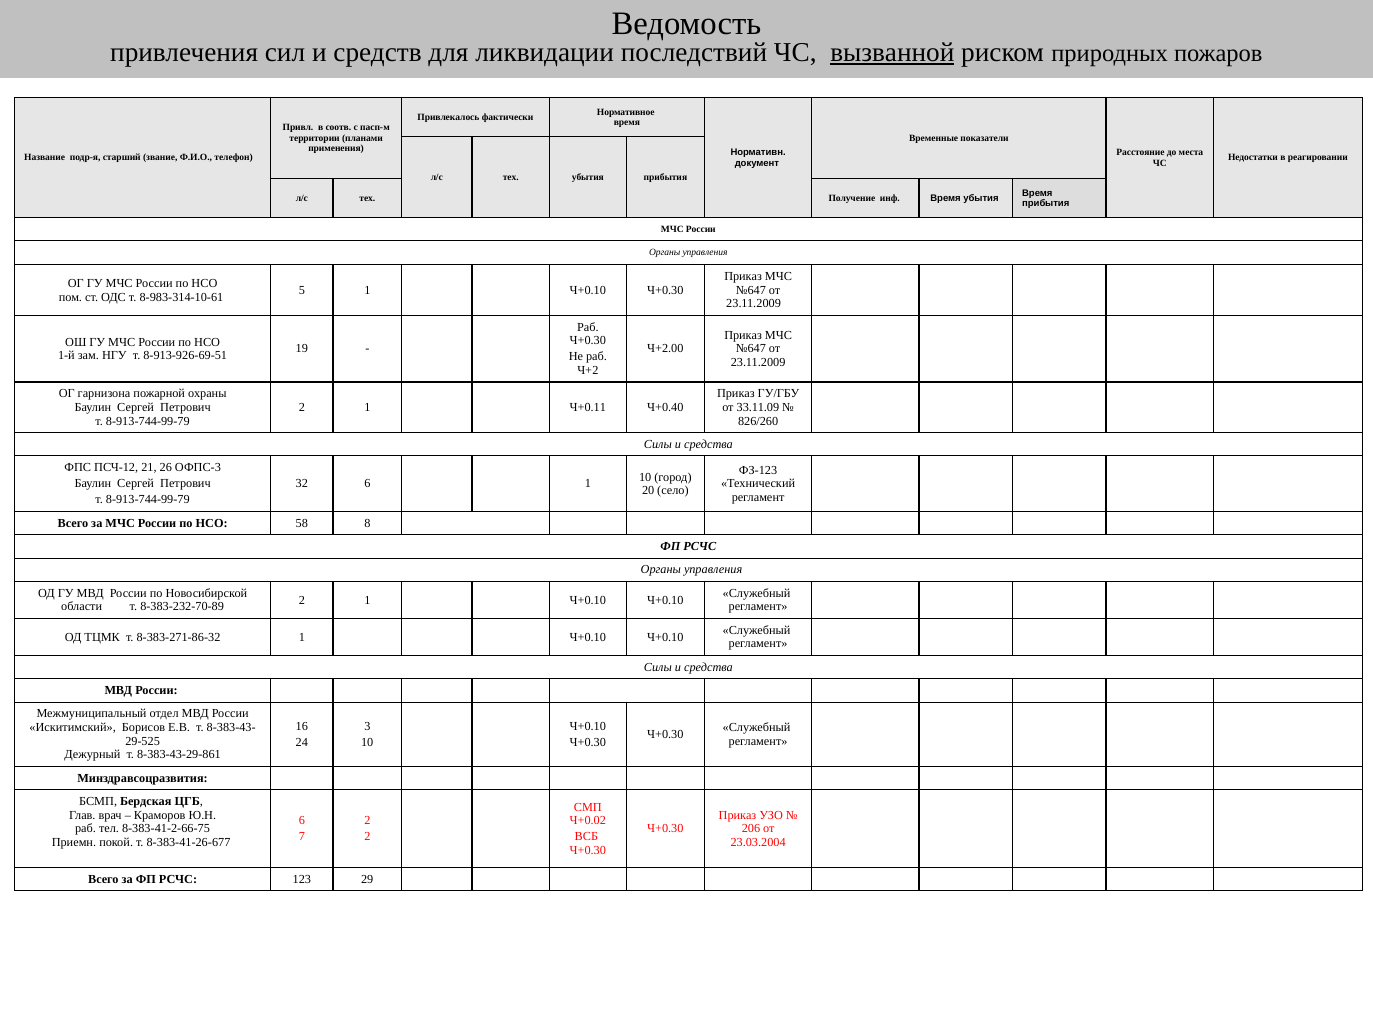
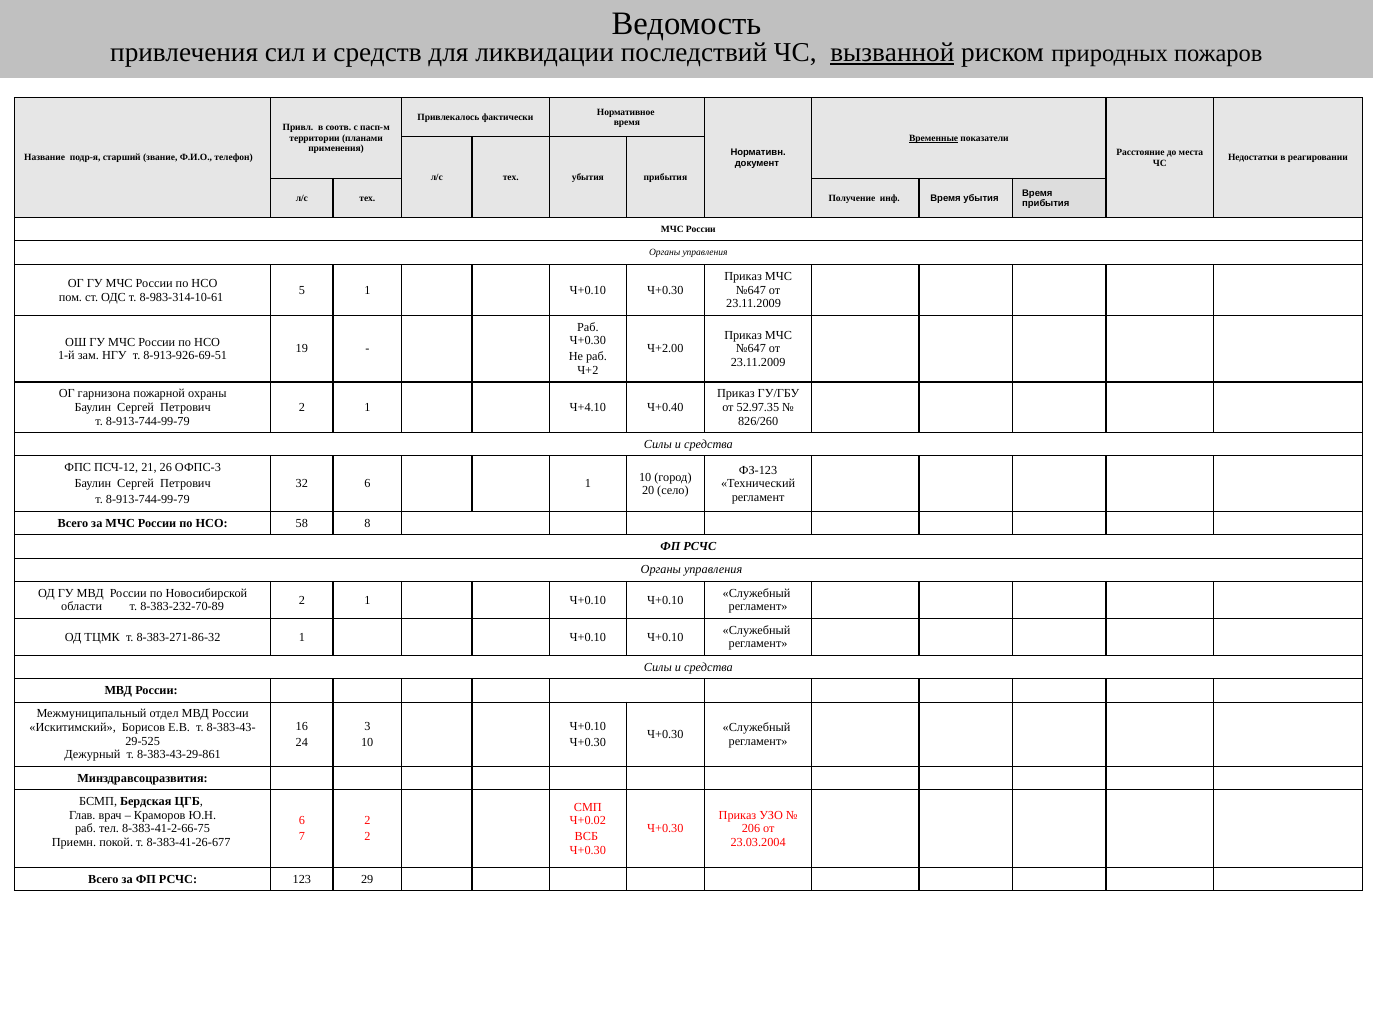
Временные underline: none -> present (934, 138)
Ч+0.11: Ч+0.11 -> Ч+4.10 (588, 407)
33.11.09: 33.11.09 -> 52.97.35 (758, 407)
